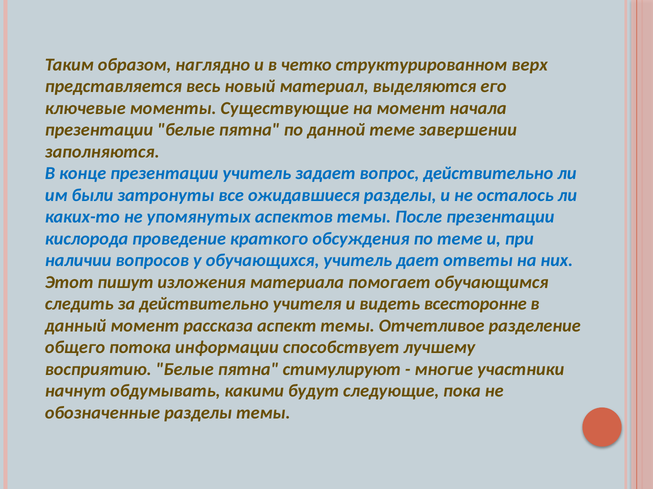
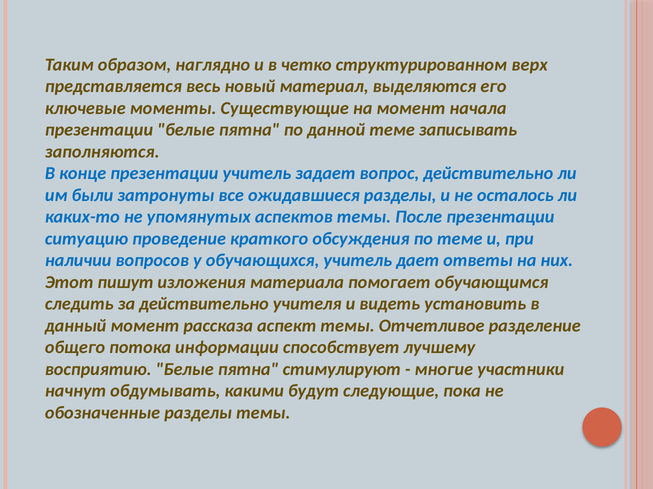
завершении: завершении -> записывать (468, 130)
кислорода: кислорода -> ситуацию (87, 239)
всесторонне: всесторонне -> установить (475, 304)
